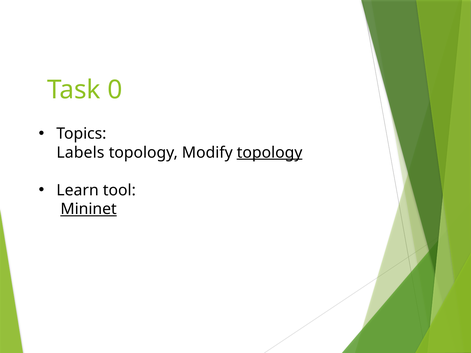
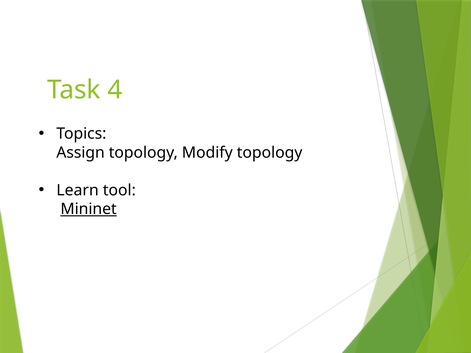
0: 0 -> 4 (115, 90)
Labels: Labels -> Assign (81, 153)
topology underline: present -> none (270, 153)
